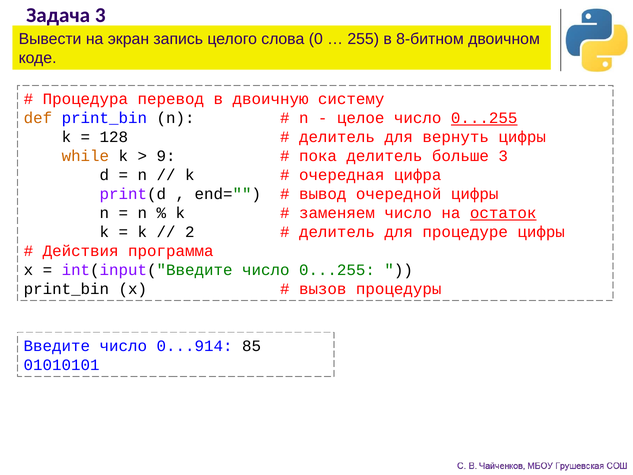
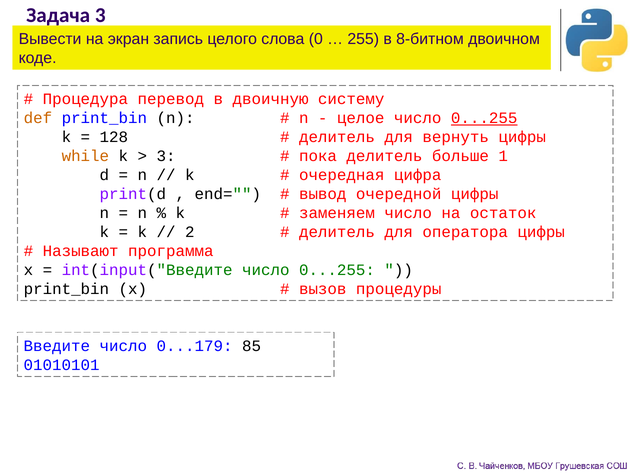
9: 9 -> 3 (166, 156)
больше 3: 3 -> 1 (503, 156)
остаток underline: present -> none (503, 213)
процедуре: процедуре -> оператора (465, 232)
Действия: Действия -> Называют (81, 251)
0...914: 0...914 -> 0...179 (195, 346)
